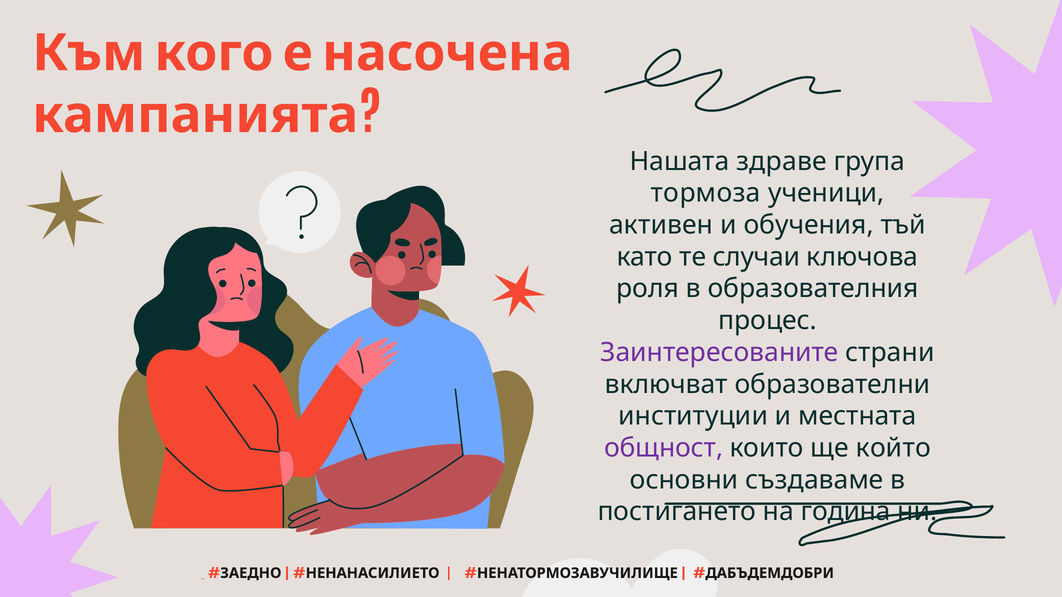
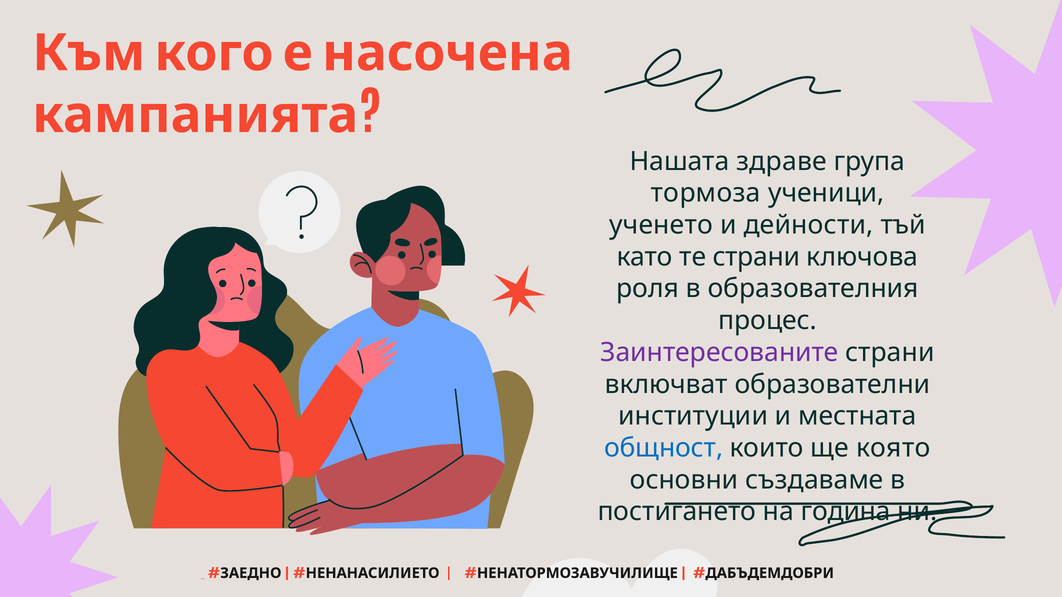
активен: активен -> ученето (661, 225)
обучения: обучения -> дейности (809, 225)
те случаи: случаи -> страни (756, 257)
общност colour: purple -> blue (664, 448)
който: който -> която (893, 448)
